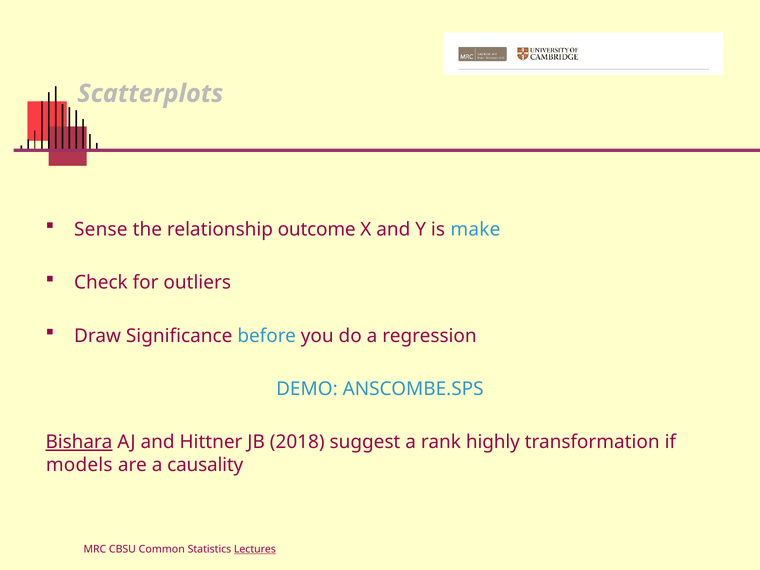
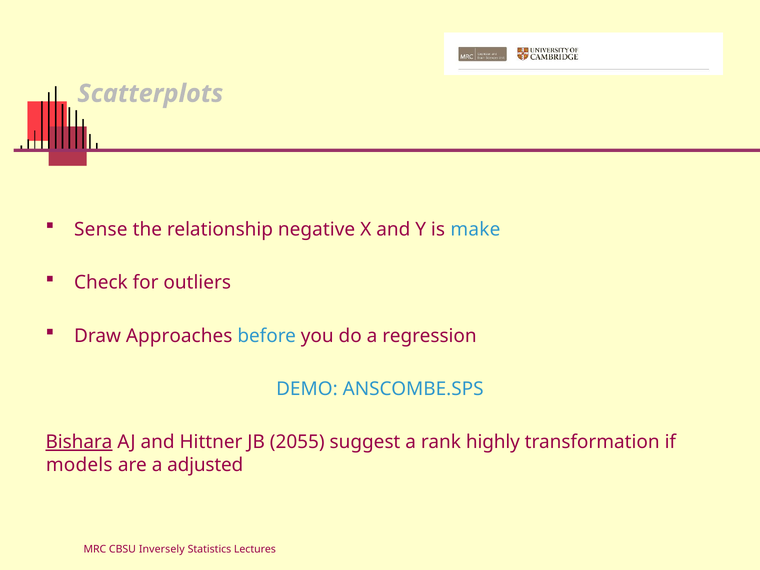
outcome: outcome -> negative (317, 229)
Significance: Significance -> Approaches (179, 336)
2018: 2018 -> 2055 (297, 442)
causality: causality -> adjusted (205, 465)
Common: Common -> Inversely (162, 549)
Lectures underline: present -> none (255, 549)
